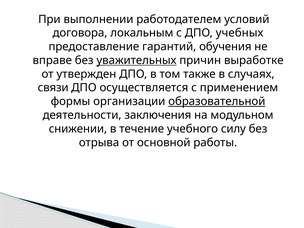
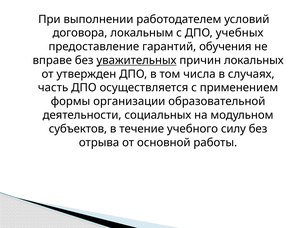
выработке: выработке -> локальных (254, 60)
также: также -> числа (199, 74)
связи: связи -> часть (53, 88)
образовательной underline: present -> none (217, 101)
заключения: заключения -> социальных (158, 115)
снижении: снижении -> субъектов (78, 129)
